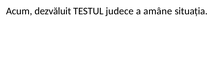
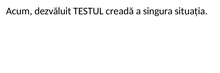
judece: judece -> creadă (120, 11)
amâne: amâne -> singura (158, 11)
